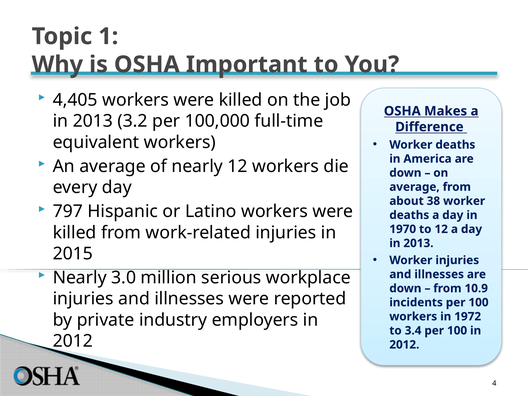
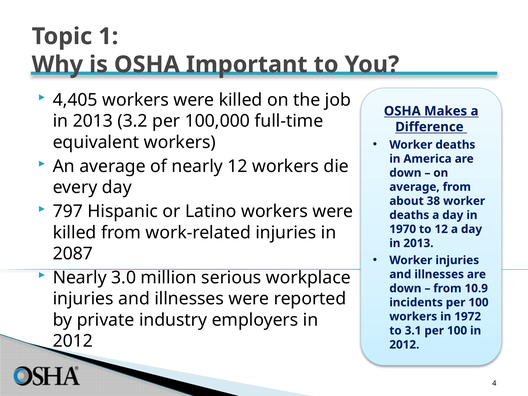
2015: 2015 -> 2087 (73, 254)
3.4: 3.4 -> 3.1 (413, 331)
